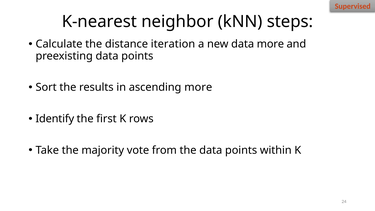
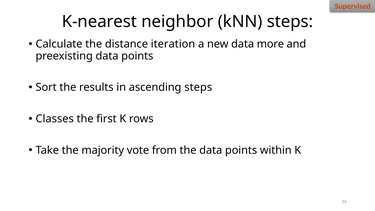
ascending more: more -> steps (198, 87)
Identify: Identify -> Classes (55, 119)
